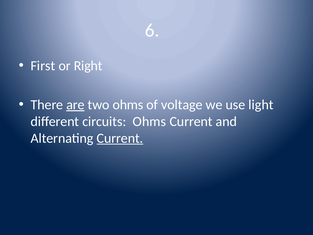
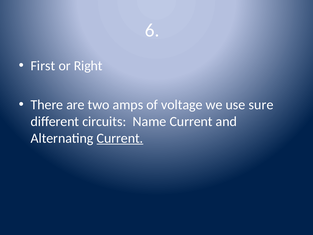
are underline: present -> none (75, 105)
two ohms: ohms -> amps (128, 105)
light: light -> sure (261, 105)
circuits Ohms: Ohms -> Name (149, 121)
